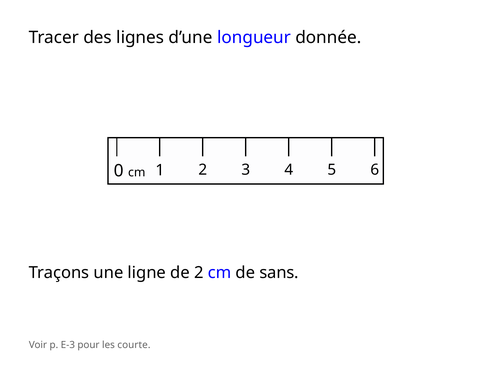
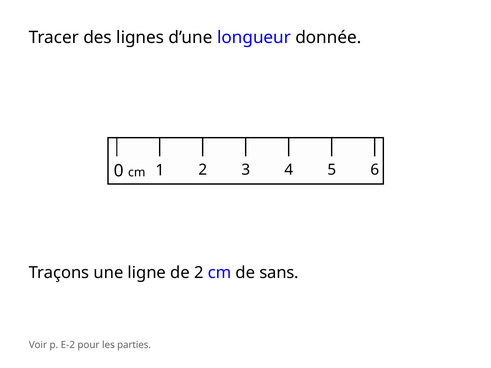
E-3: E-3 -> E-2 (68, 345)
courte: courte -> parties (134, 345)
